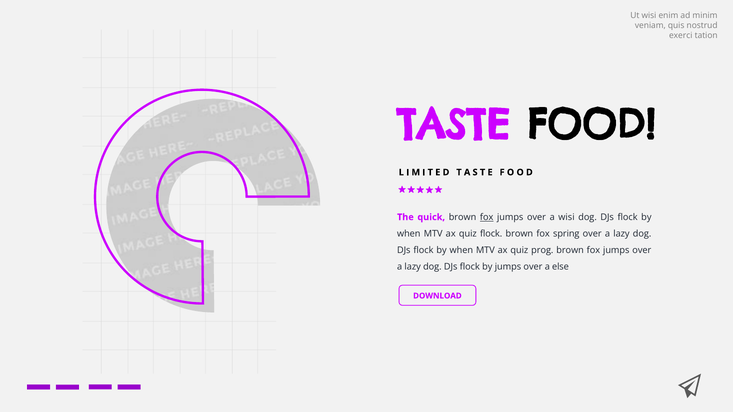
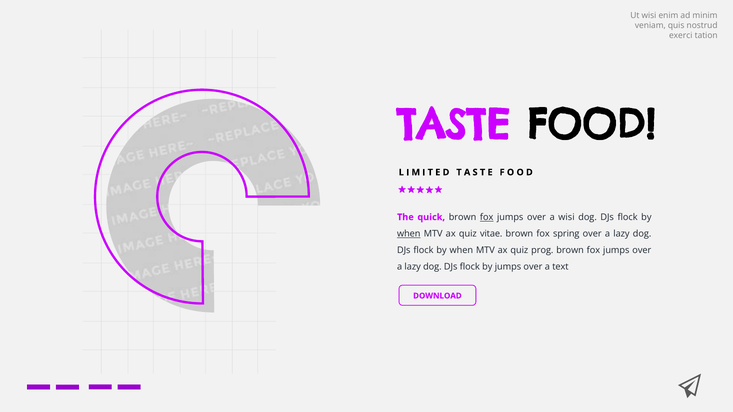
when underline: none -> present (409, 234)
quiz flock: flock -> vitae (491, 234)
else: else -> text (560, 267)
